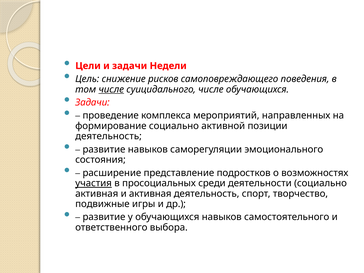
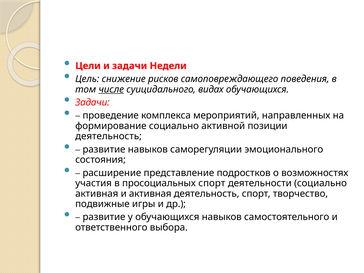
суицидального числе: числе -> видах (211, 89)
участия underline: present -> none (94, 183)
просоциальных среди: среди -> спорт (212, 183)
